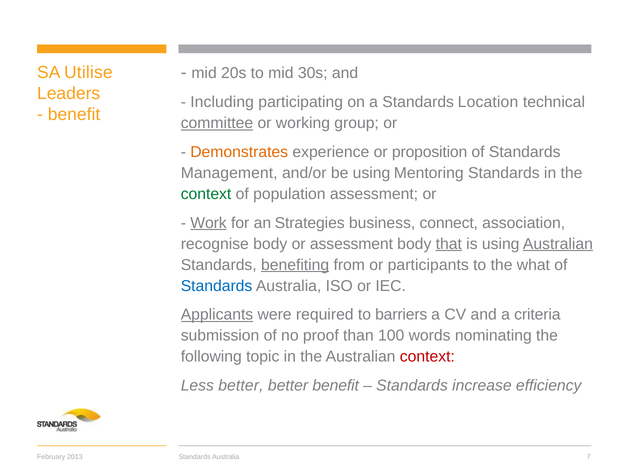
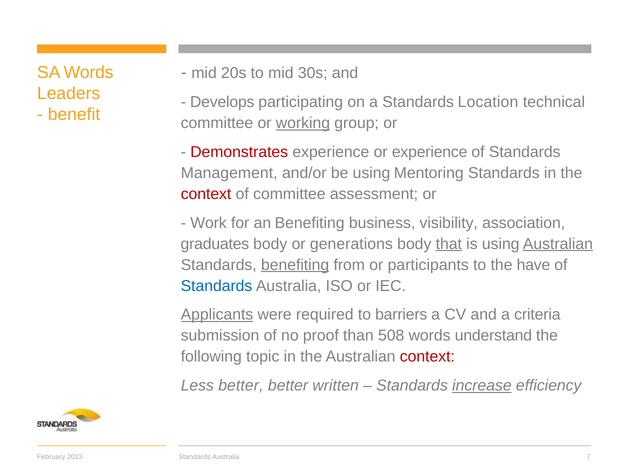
SA Utilise: Utilise -> Words (89, 72)
Including: Including -> Develops (222, 102)
committee underline: present -> none (217, 123)
working underline: none -> present (303, 123)
Demonstrates colour: orange -> red (239, 152)
or proposition: proposition -> experience (430, 152)
context colour: green -> red (206, 194)
of population: population -> committee (289, 194)
Work underline: present -> none (208, 223)
an Strategies: Strategies -> Benefiting (310, 223)
connect: connect -> visibility (449, 223)
recognise: recognise -> graduates (215, 244)
or assessment: assessment -> generations (351, 244)
what: what -> have (533, 265)
100: 100 -> 508 (391, 336)
nominating: nominating -> understand (493, 336)
better benefit: benefit -> written (336, 385)
increase underline: none -> present (482, 385)
